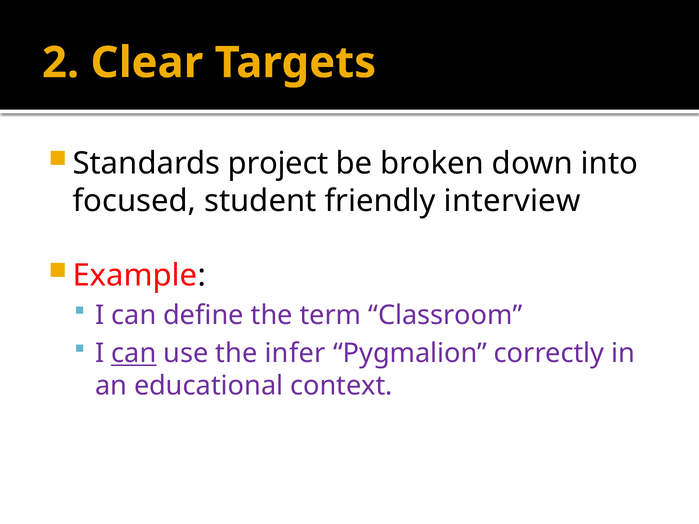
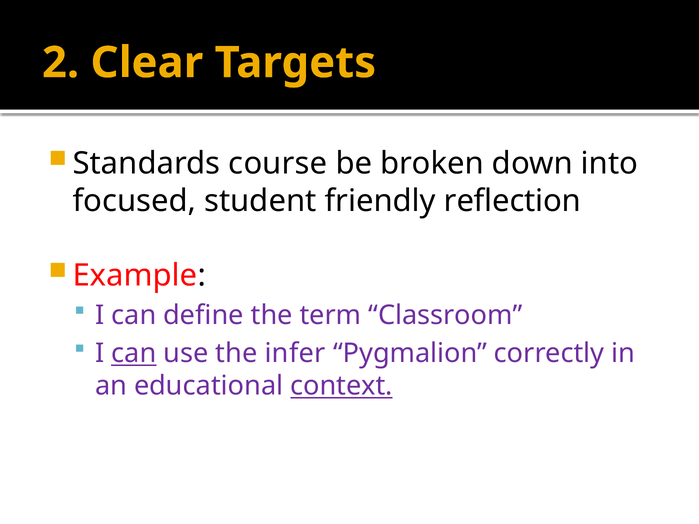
project: project -> course (278, 164)
interview: interview -> reflection (513, 201)
context underline: none -> present (342, 386)
